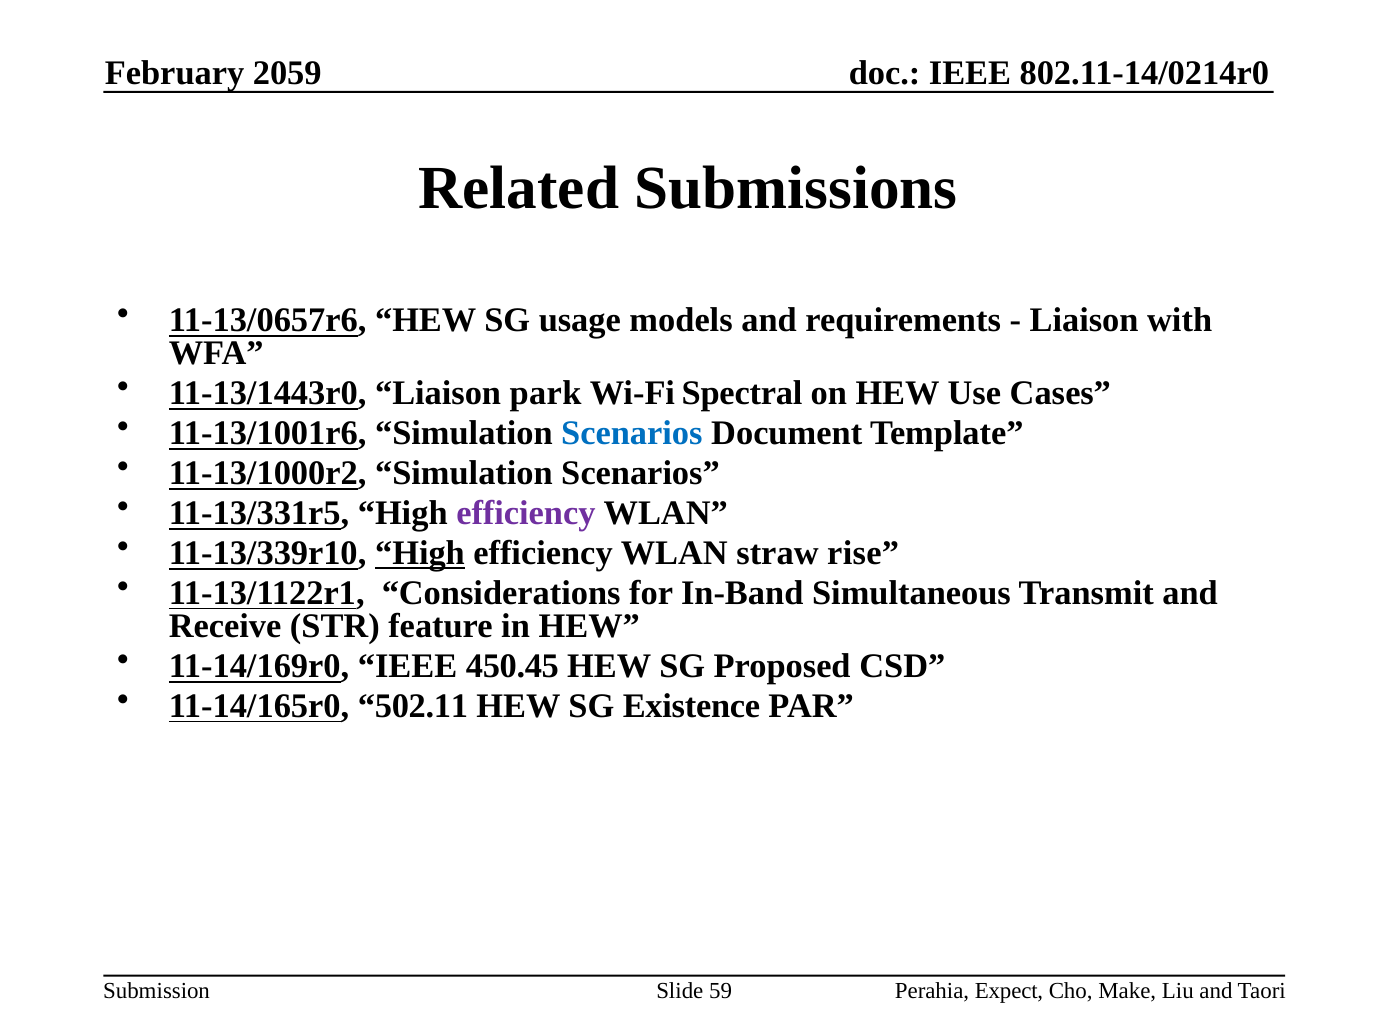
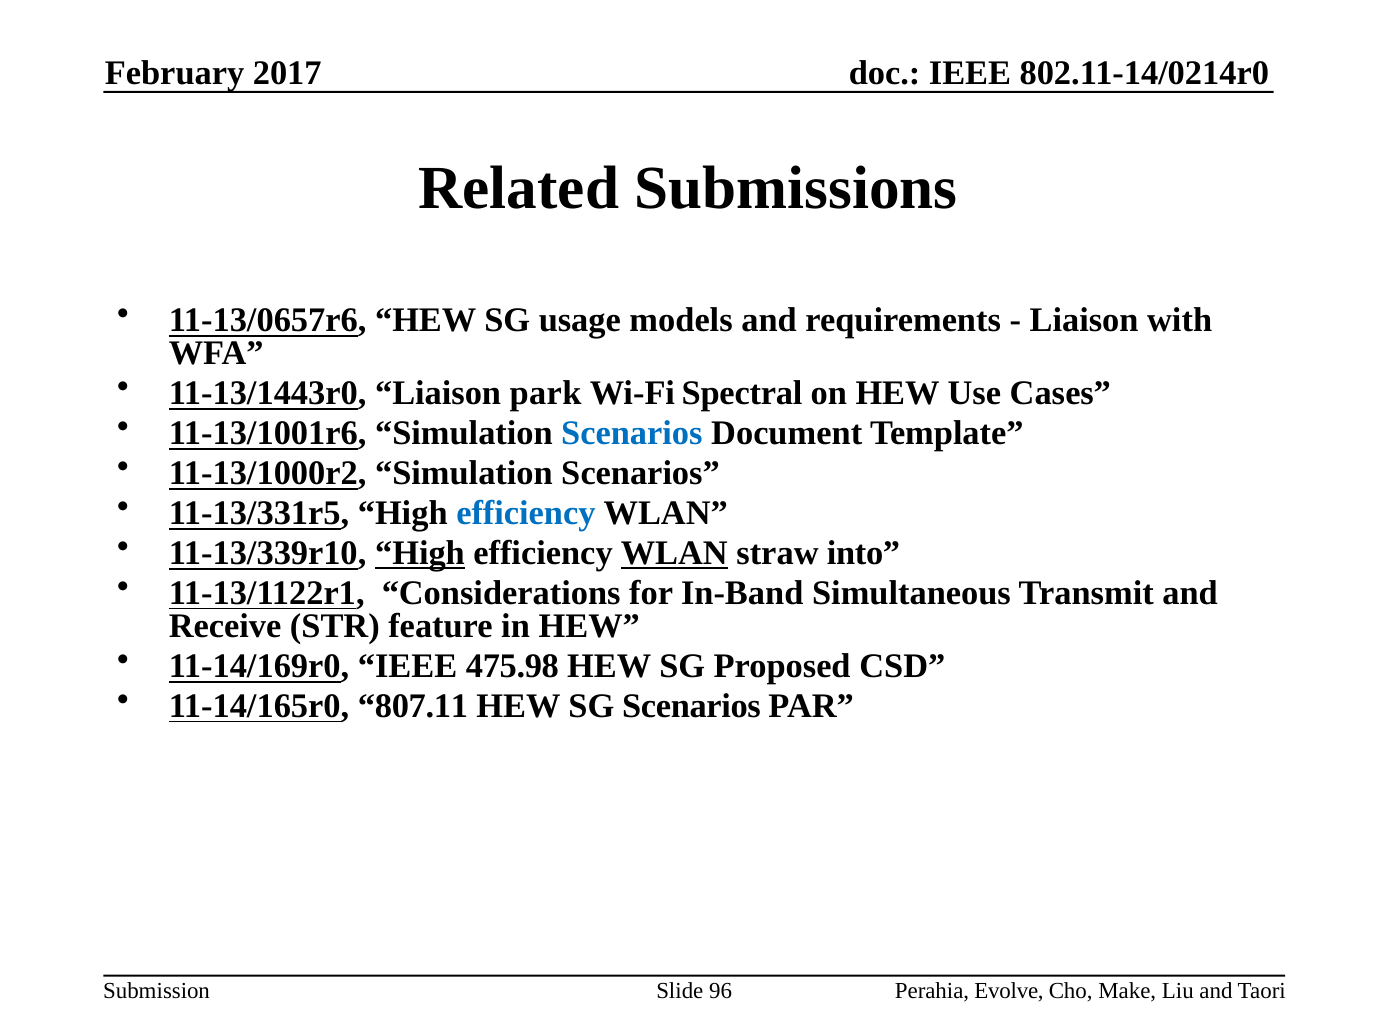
2059: 2059 -> 2017 (287, 73)
efficiency colour: purple -> blue (526, 513)
WLAN underline: none -> present (674, 553)
rise: rise -> into (864, 553)
450.45: 450.45 -> 475.98 (512, 666)
502.11: 502.11 -> 807.11 (413, 706)
SG Existence: Existence -> Scenarios (692, 706)
59: 59 -> 96 (721, 990)
Expect: Expect -> Evolve (1009, 990)
